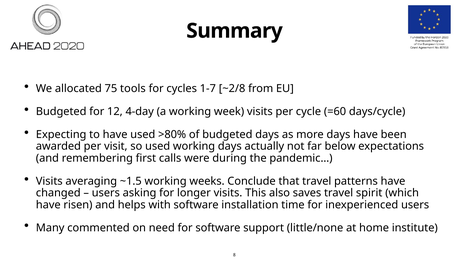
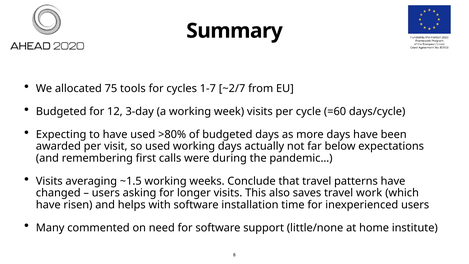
~2/8: ~2/8 -> ~2/7 (232, 89)
4-day: 4-day -> 3-day (140, 111)
spirit: spirit -> work (369, 193)
